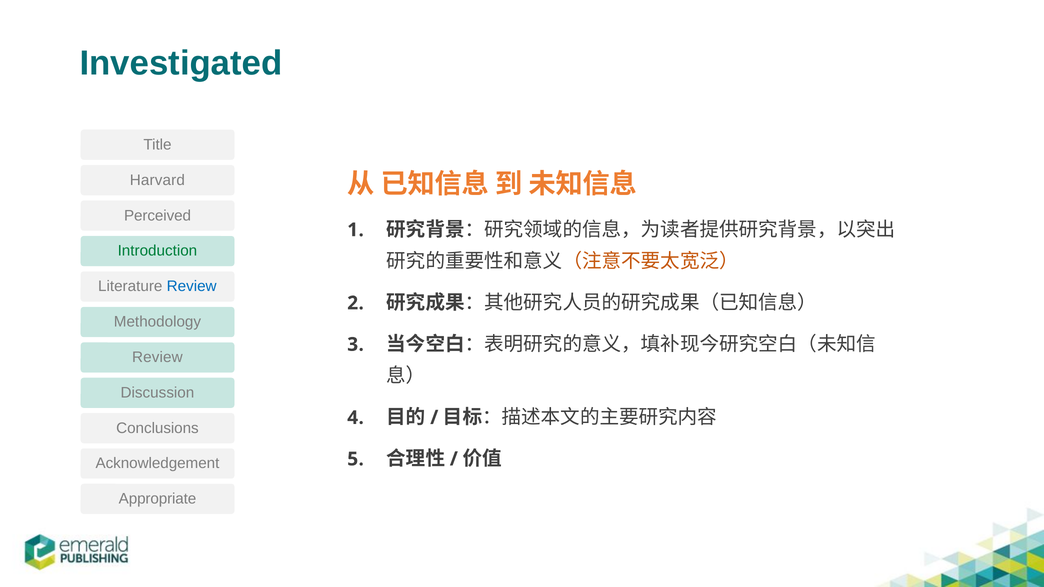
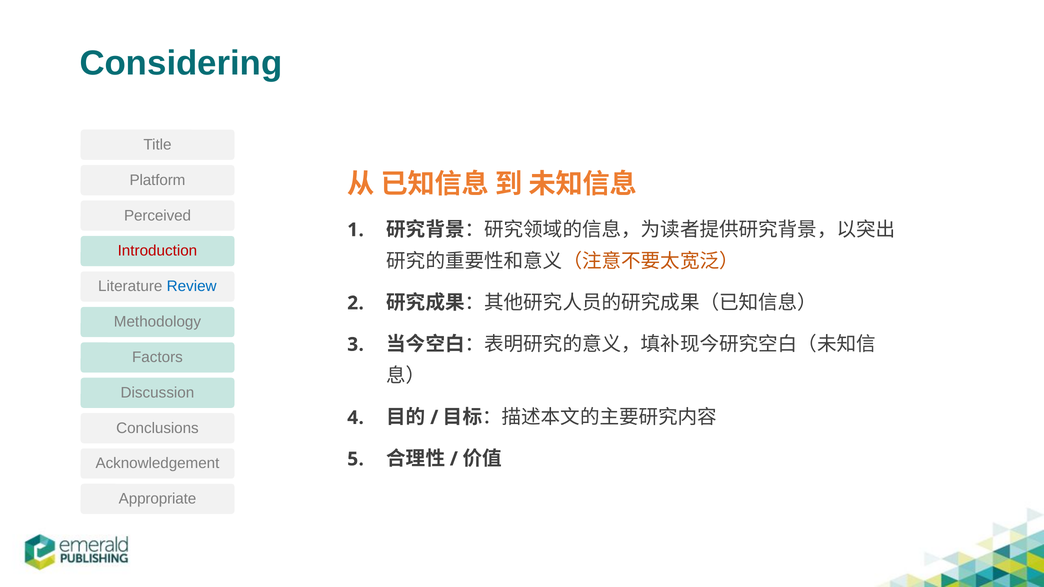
Investigated: Investigated -> Considering (181, 63)
Harvard: Harvard -> Platform (157, 180)
Introduction colour: green -> red (157, 251)
Review: Review -> Factors (157, 358)
